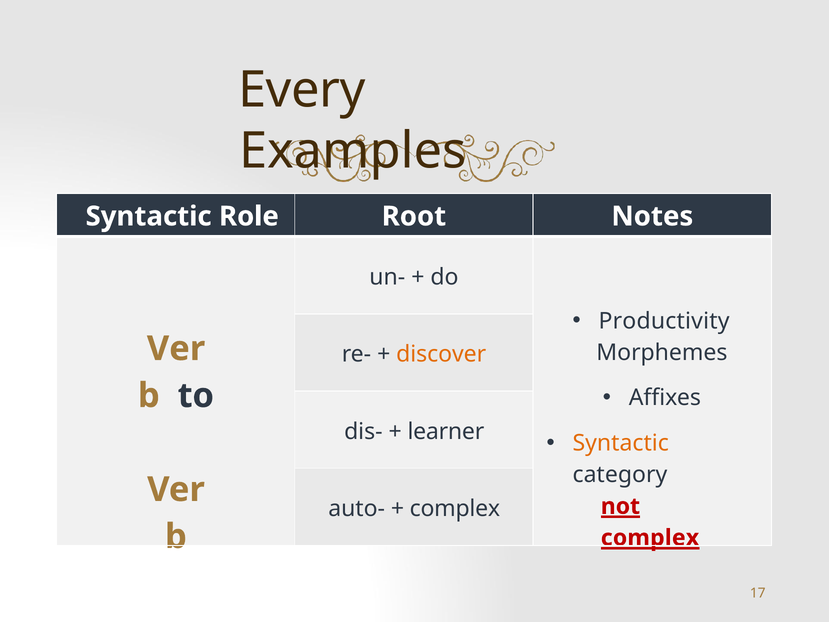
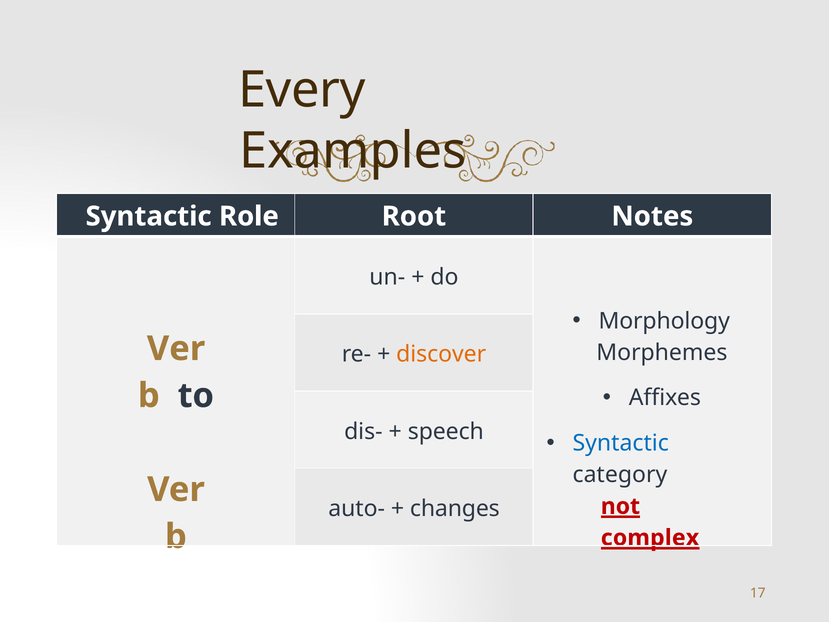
Productivity: Productivity -> Morphology (664, 321)
learner: learner -> speech (446, 431)
Syntactic colour: orange -> blue (621, 443)
complex: complex -> changes (455, 508)
